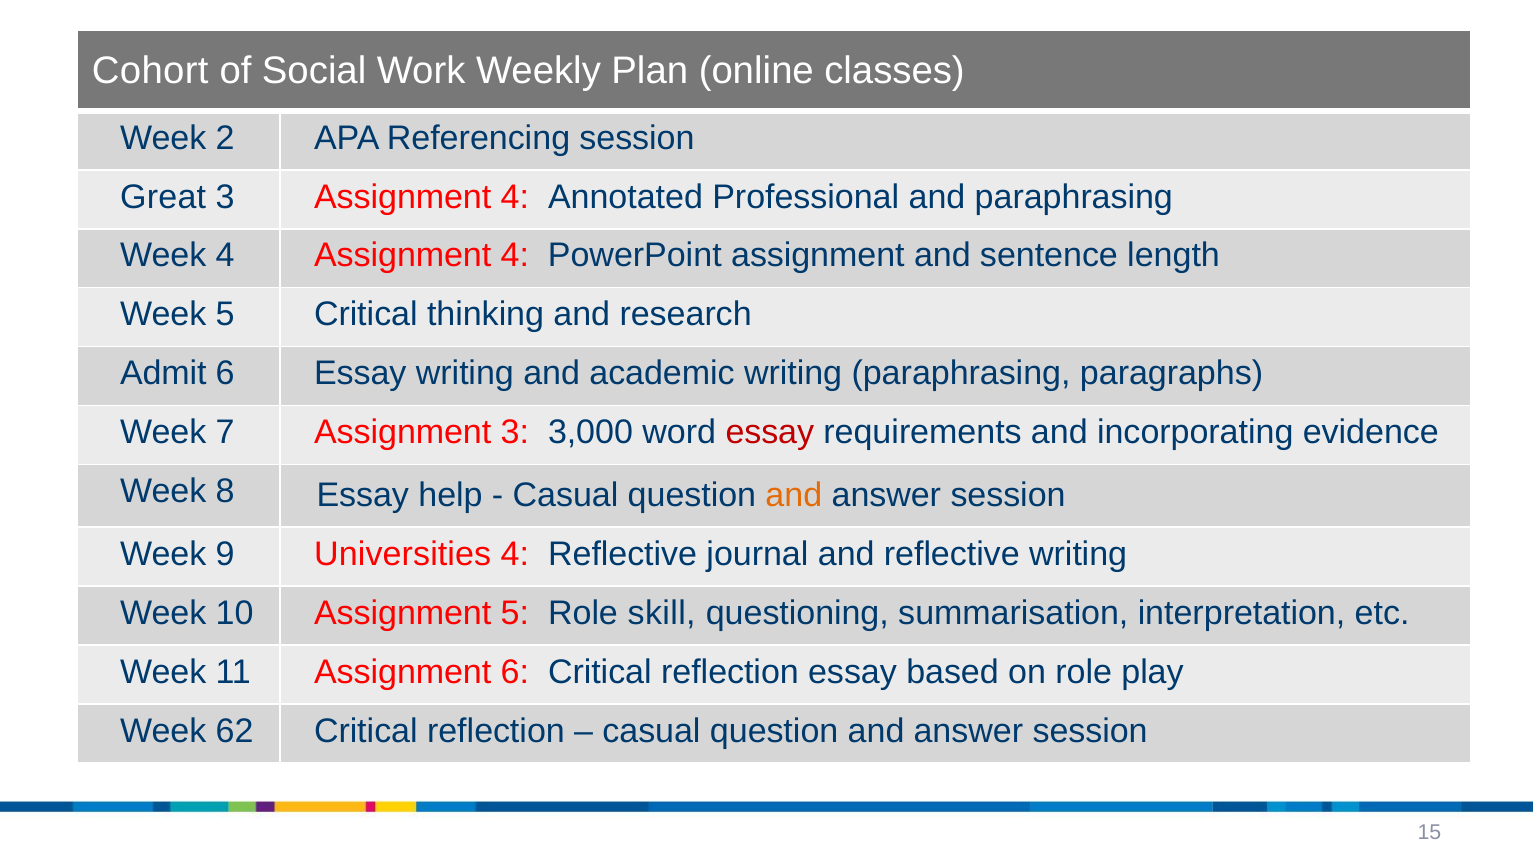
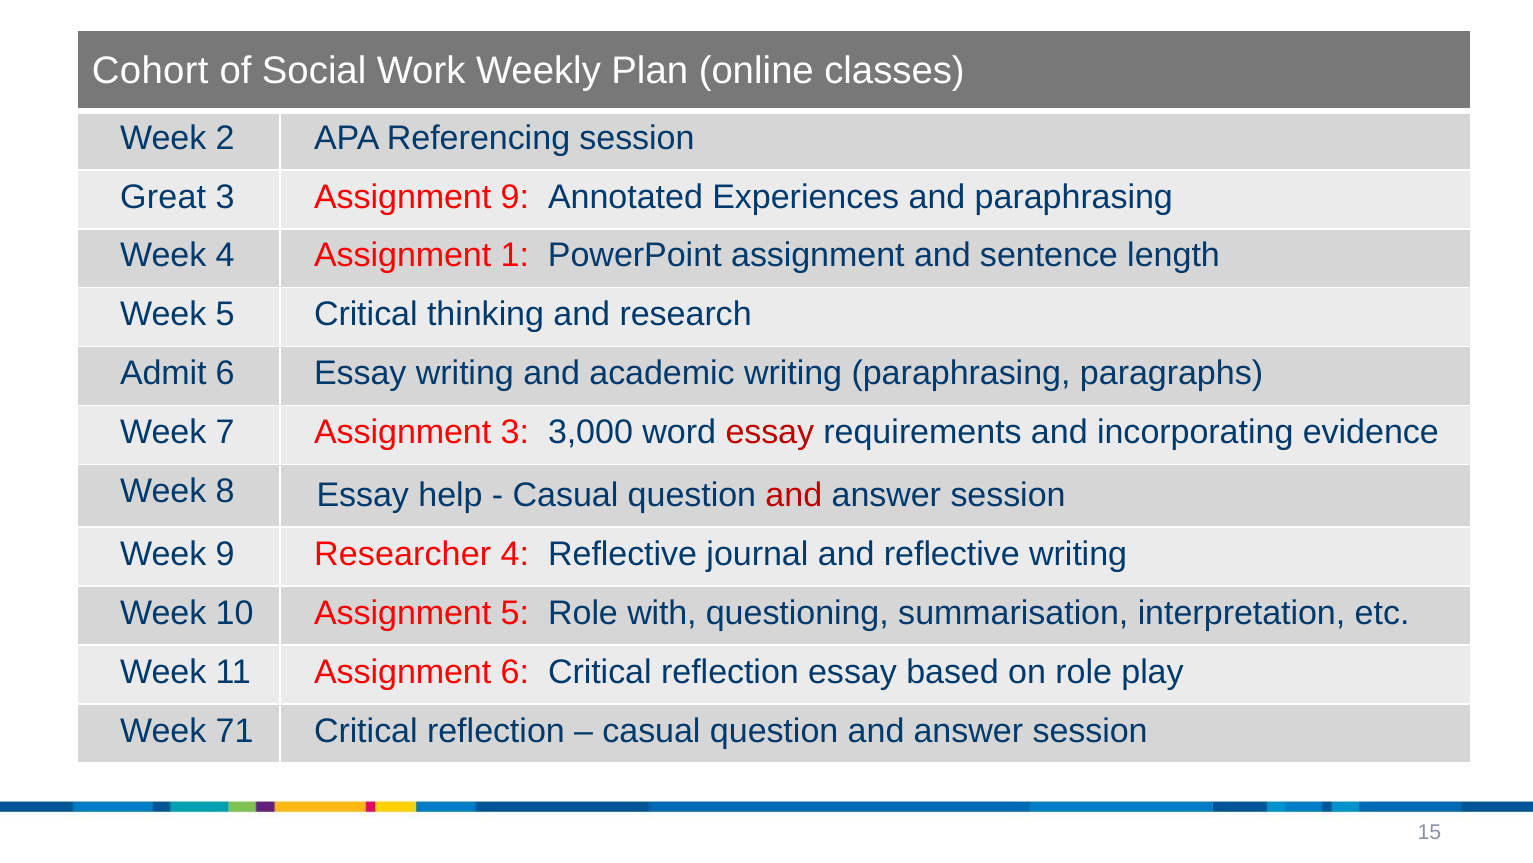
3 Assignment 4: 4 -> 9 (515, 197)
Professional: Professional -> Experiences (806, 197)
4 Assignment 4: 4 -> 1 (515, 256)
and colour: orange -> red (794, 495)
Universities: Universities -> Researcher (403, 554)
skill: skill -> with (662, 613)
62: 62 -> 71 (235, 731)
